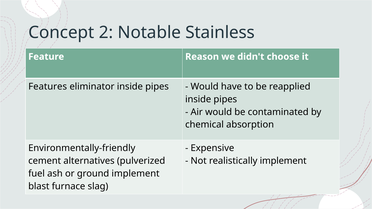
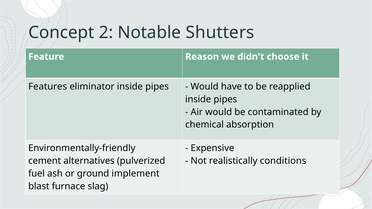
Stainless: Stainless -> Shutters (220, 33)
realistically implement: implement -> conditions (283, 161)
